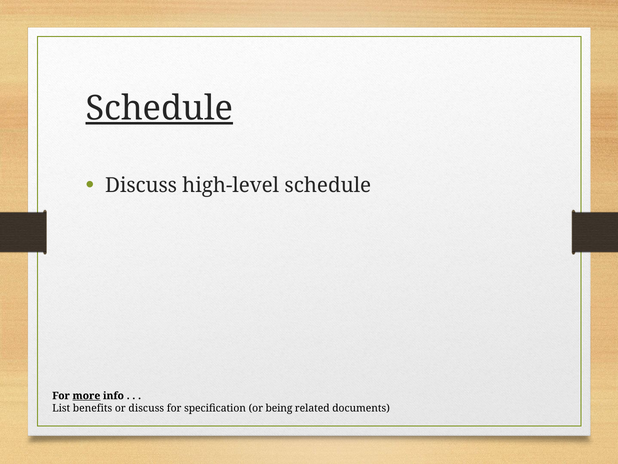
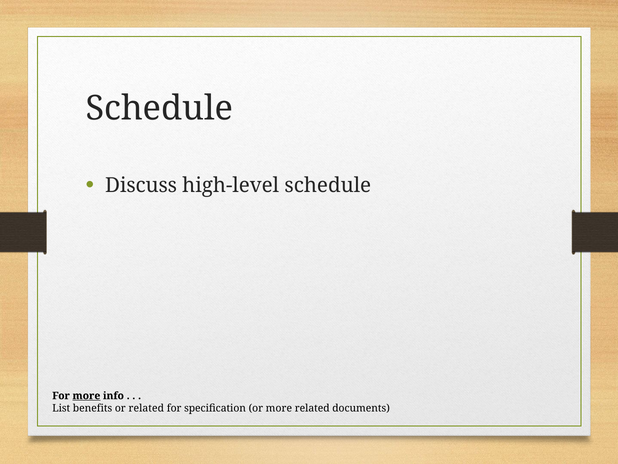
Schedule underline: present -> none (159, 108)
or discuss: discuss -> related (146, 408)
or being: being -> more (279, 408)
